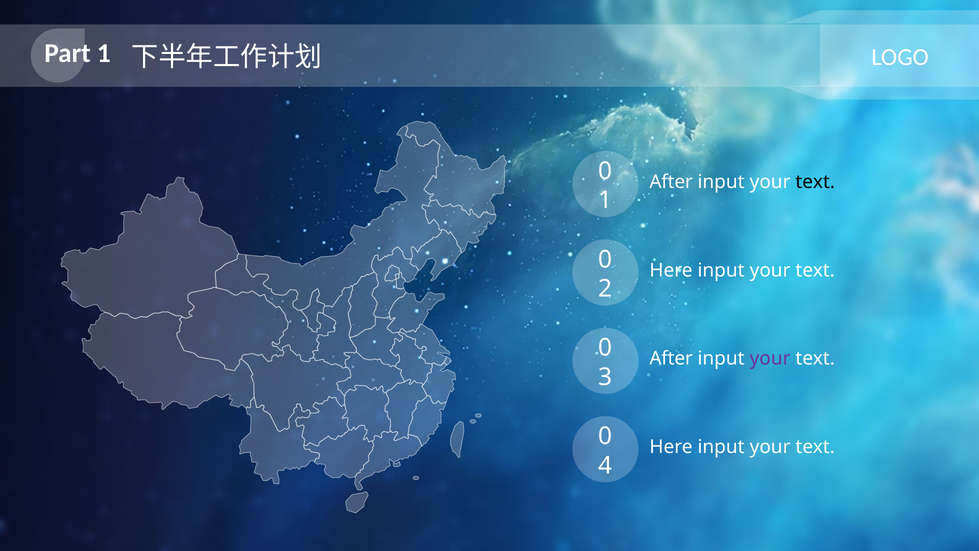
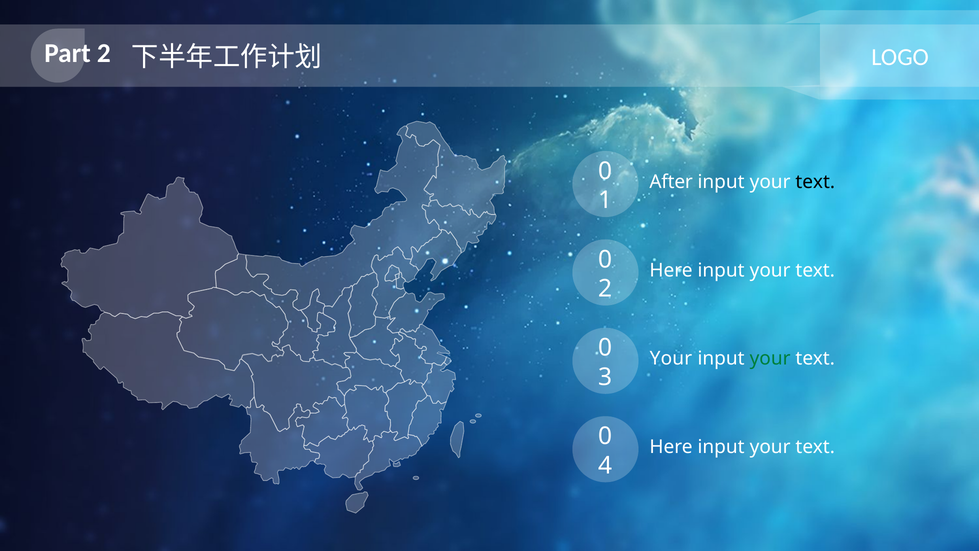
Part 1: 1 -> 2 (104, 53)
After: After -> Your (671, 358)
your colour: purple -> green (770, 358)
